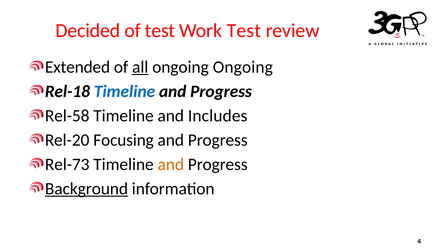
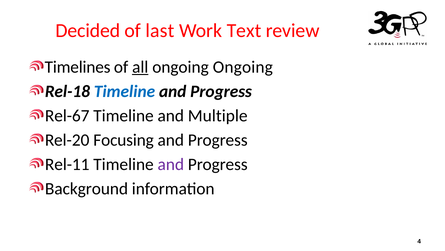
of test: test -> last (160, 31)
Work Test: Test -> Text (244, 31)
Extended: Extended -> Timelines (78, 67)
Rel-58: Rel-58 -> Rel-67 (67, 115)
Includes: Includes -> Multiple (218, 115)
Rel-73: Rel-73 -> Rel-11 (67, 164)
and colour: orange -> purple (171, 164)
Background underline: present -> none (87, 188)
